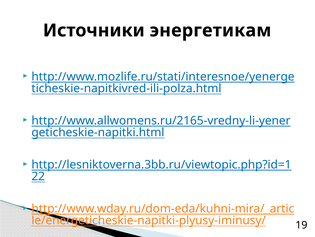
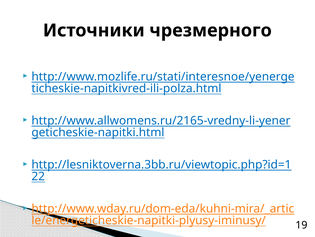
энергетикам: энергетикам -> чрезмерного (211, 30)
